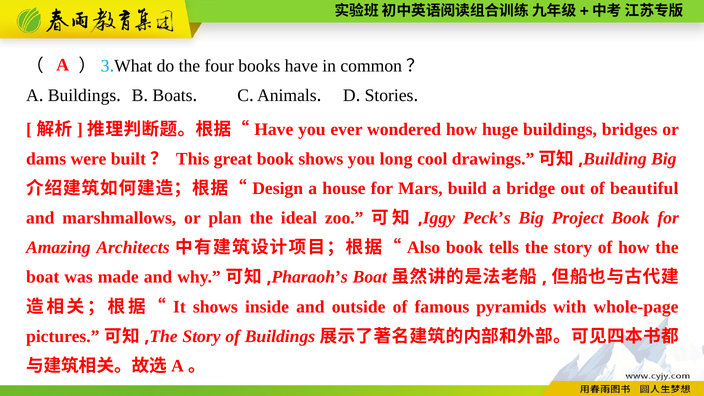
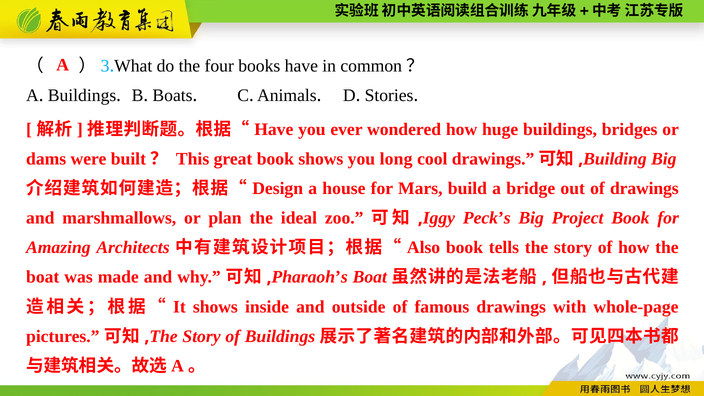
of beautiful: beautiful -> drawings (644, 189)
famous pyramids: pyramids -> drawings (511, 307)
